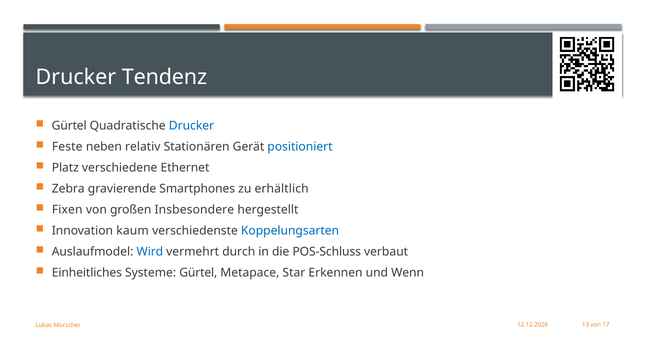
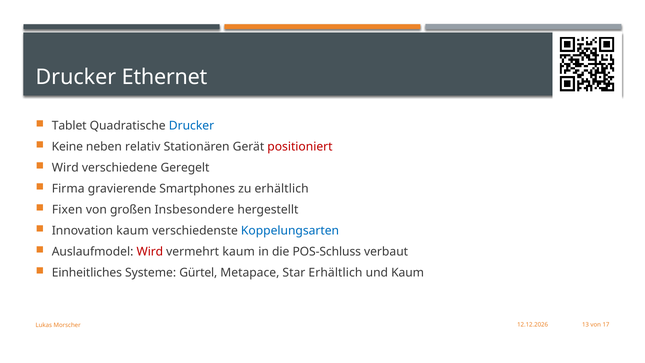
Tendenz: Tendenz -> Ethernet (165, 77)
Gürtel: Gürtel -> Tablet (69, 126)
Feste: Feste -> Keine (67, 147)
positioniert colour: blue -> red (300, 147)
Platz: Platz -> Wird (65, 168)
Ethernet: Ethernet -> Geregelt (185, 168)
Zebra: Zebra -> Firma (68, 189)
Wird colour: blue -> red (150, 252)
vermehrt durch: durch -> kaum (239, 252)
Star Erkennen: Erkennen -> Erhältlich (335, 273)
und Wenn: Wenn -> Kaum (408, 273)
